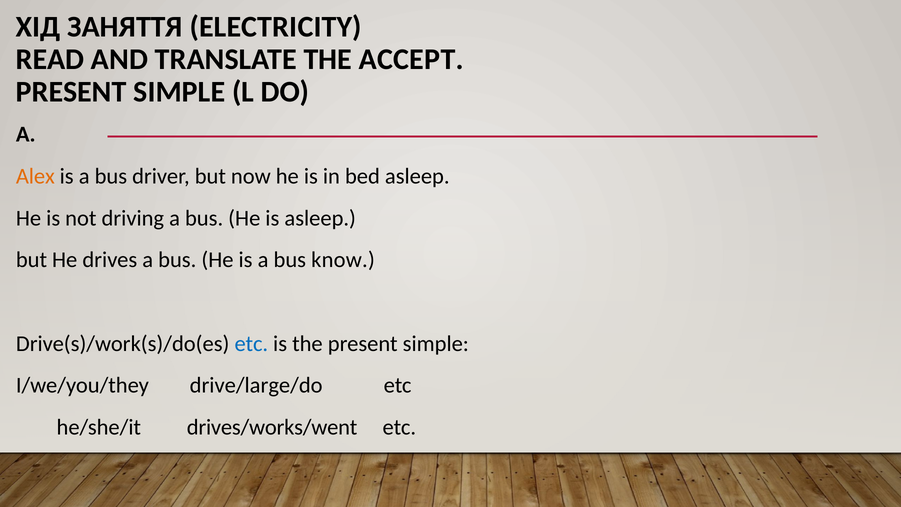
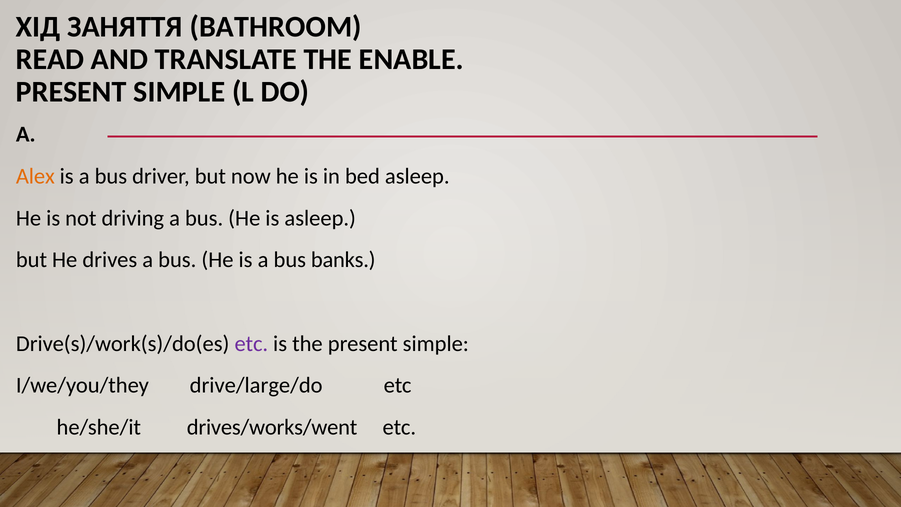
ELECTRICITY: ELECTRICITY -> BATHROOM (276, 27)
ACCEPT: ACCEPT -> ENABLE (411, 59)
know: know -> banks (343, 260)
etc colour: blue -> purple (251, 344)
